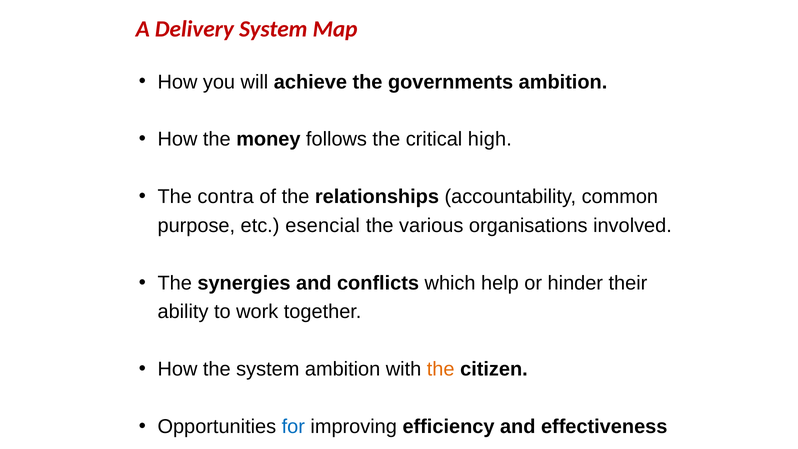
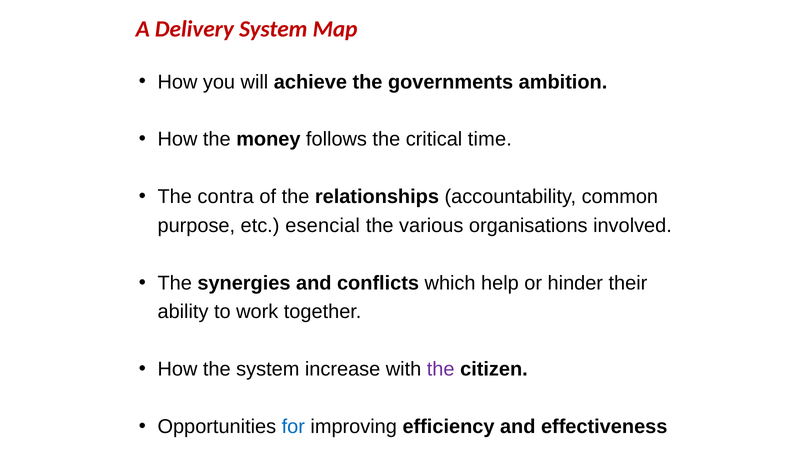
high: high -> time (490, 139)
system ambition: ambition -> increase (343, 369)
the colour: orange -> purple (441, 369)
